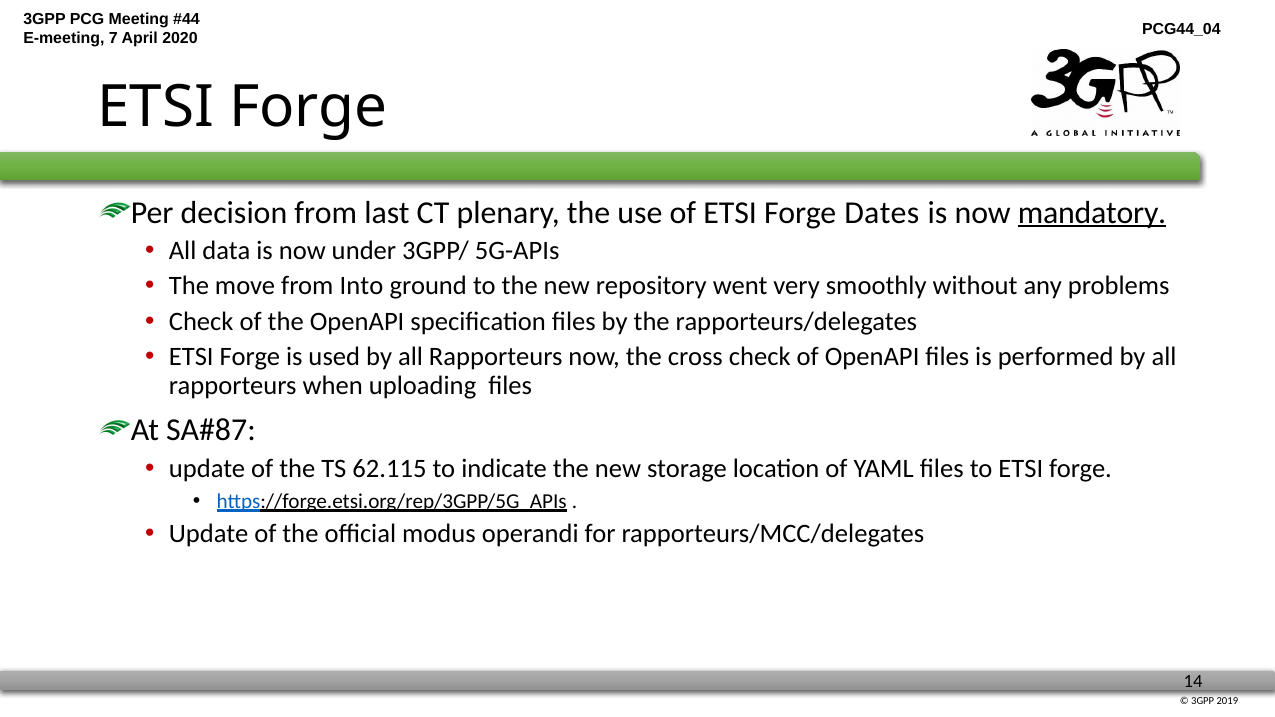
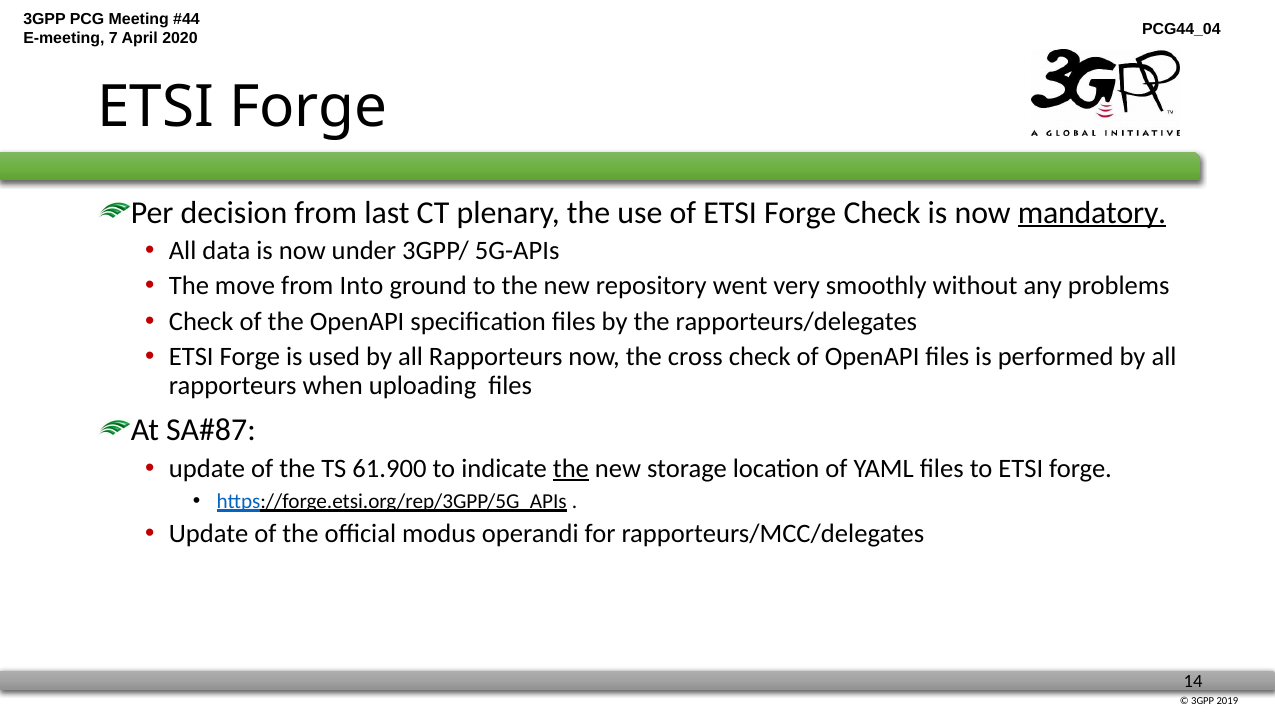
Forge Dates: Dates -> Check (882, 213)
62.115: 62.115 -> 61.900 (389, 469)
the underline: none -> present (571, 469)
